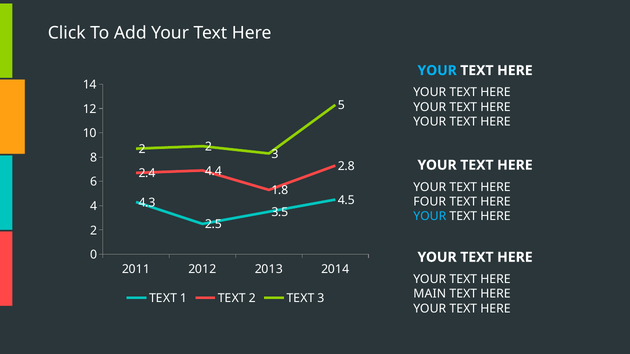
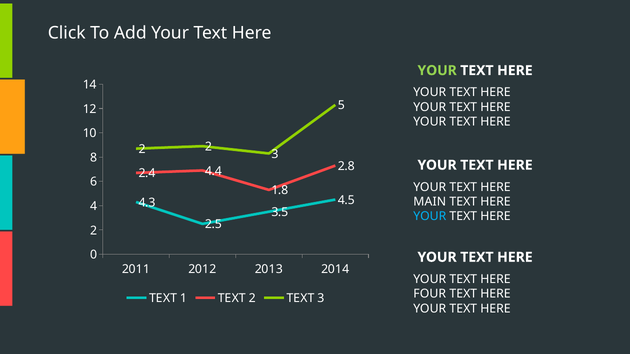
YOUR colour: light blue -> light green (437, 71)
FOUR: FOUR -> MAIN (430, 202)
MAIN: MAIN -> FOUR (430, 294)
